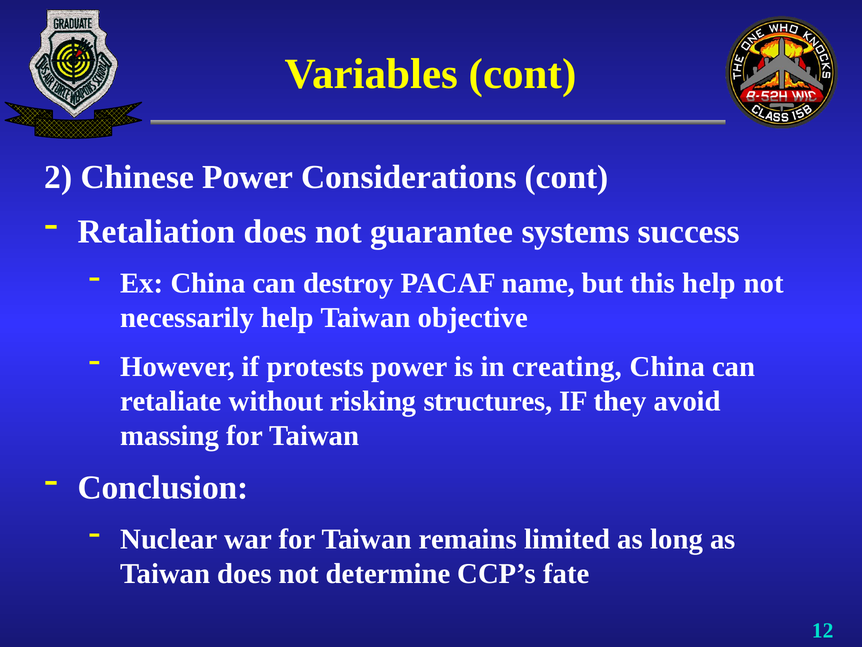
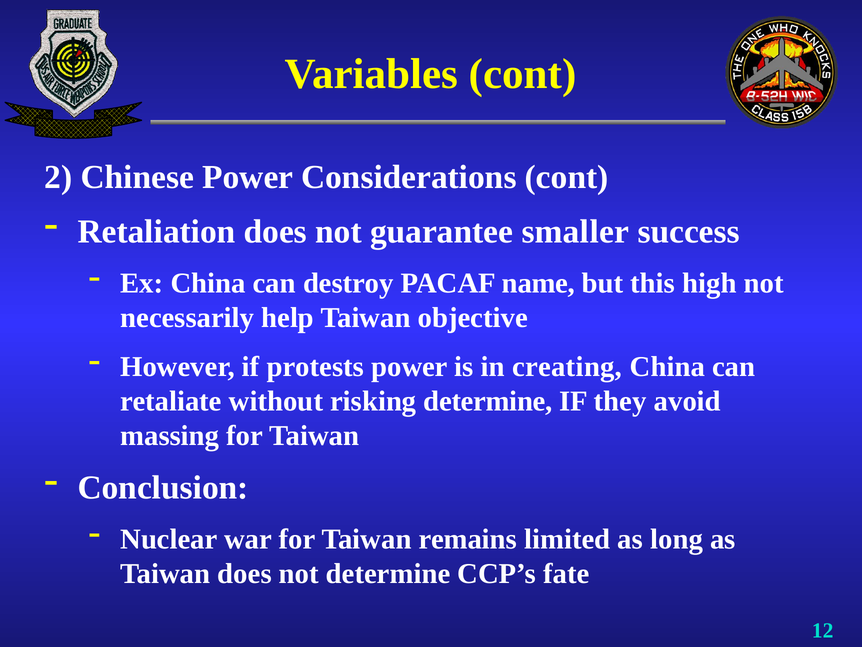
systems: systems -> smaller (575, 232)
this help: help -> high (709, 283)
risking structures: structures -> determine (488, 401)
